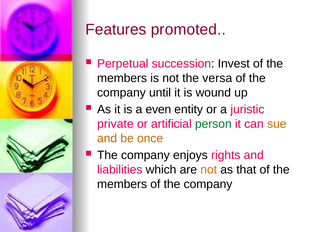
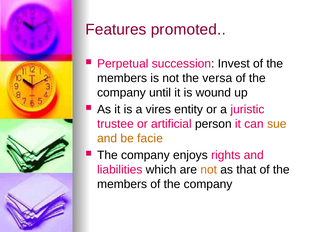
even: even -> vires (158, 109)
private: private -> trustee (115, 124)
person colour: green -> black (213, 124)
once: once -> facie (150, 138)
